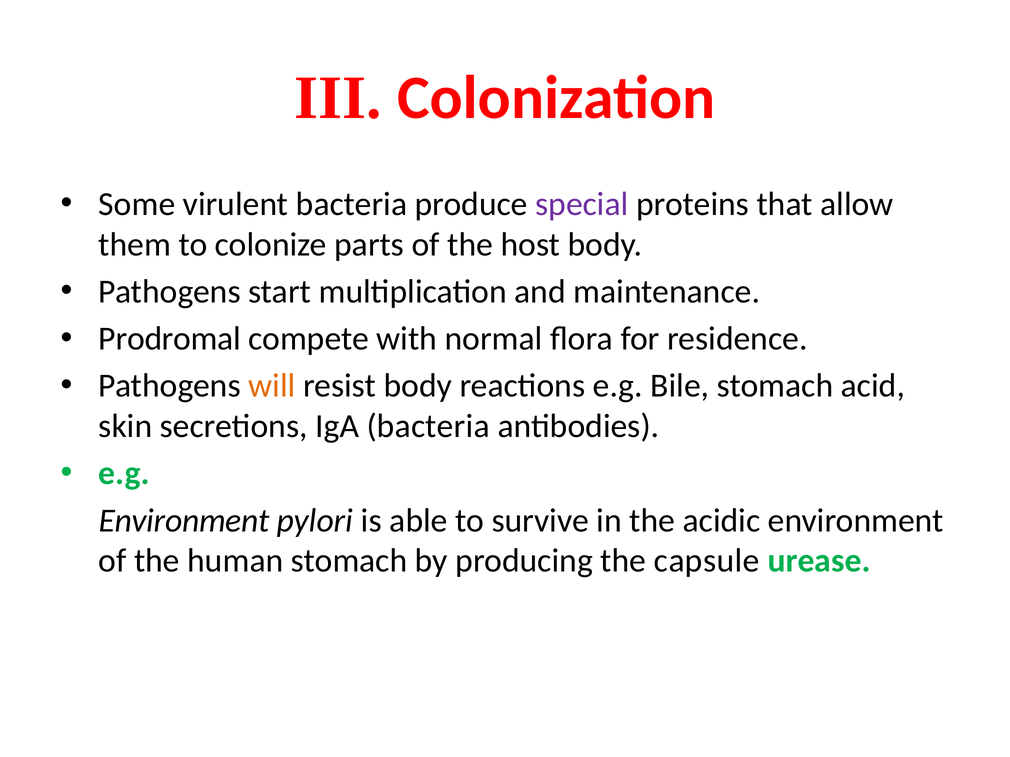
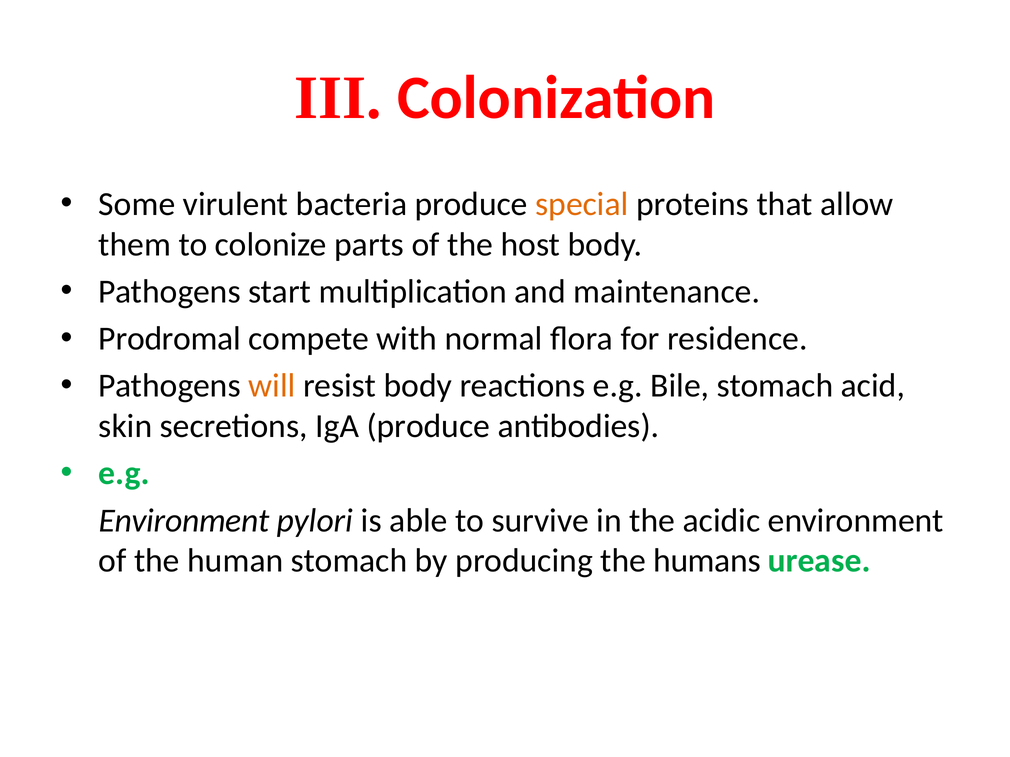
special colour: purple -> orange (582, 204)
IgA bacteria: bacteria -> produce (428, 427)
capsule: capsule -> humans (707, 561)
